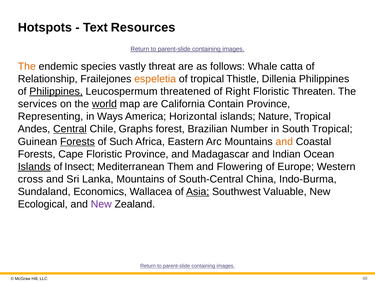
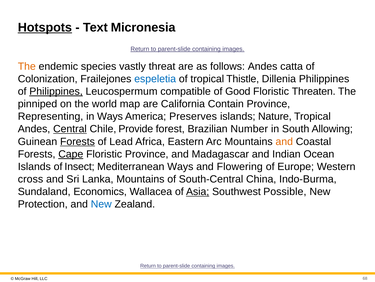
Hotspots underline: none -> present (45, 27)
Resources: Resources -> Micronesia (143, 27)
follows Whale: Whale -> Andes (263, 66)
Relationship: Relationship -> Colonization (48, 79)
espeletia colour: orange -> blue (155, 79)
threatened: threatened -> compatible (186, 91)
Right: Right -> Good (238, 91)
services: services -> pinniped (38, 104)
world underline: present -> none (104, 104)
Horizontal: Horizontal -> Preserves (193, 116)
Graphs: Graphs -> Provide (136, 129)
South Tropical: Tropical -> Allowing (332, 129)
Such: Such -> Lead (121, 141)
Cape underline: none -> present (71, 154)
Islands underline: present -> none (34, 166)
Mediterranean Them: Them -> Ways (180, 166)
Valuable: Valuable -> Possible (285, 191)
Ecological: Ecological -> Protection (43, 204)
New colour: purple -> blue (101, 204)
